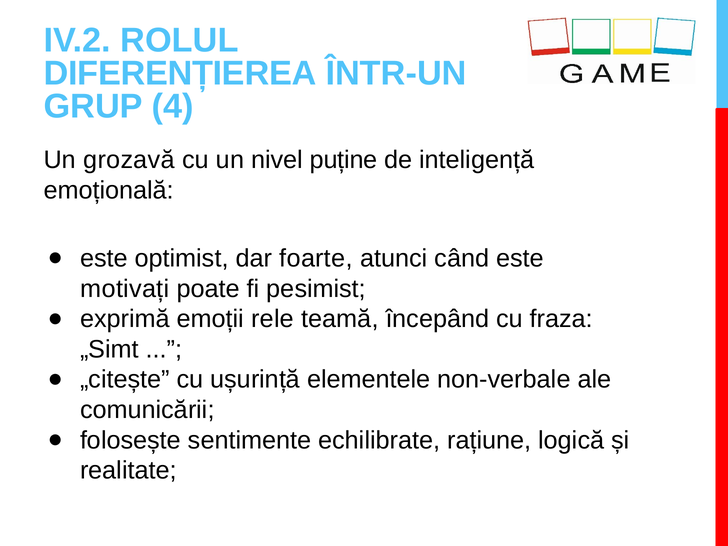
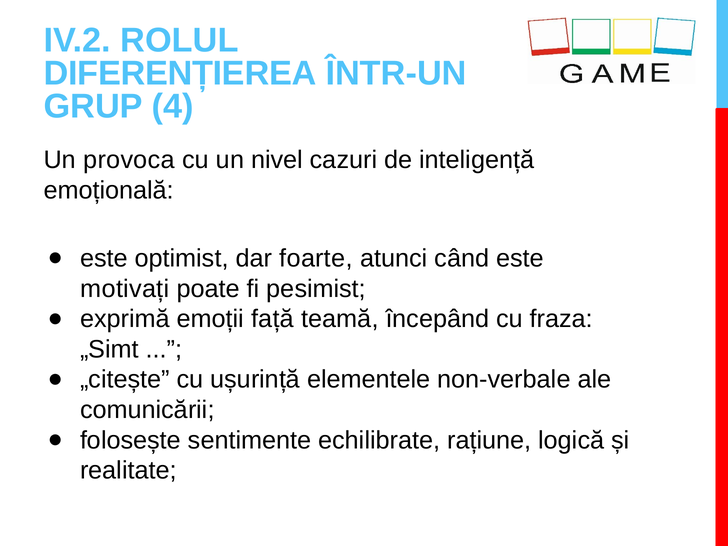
grozavă: grozavă -> provoca (129, 160)
puține: puține -> cazuri (344, 160)
rele: rele -> față (273, 319)
